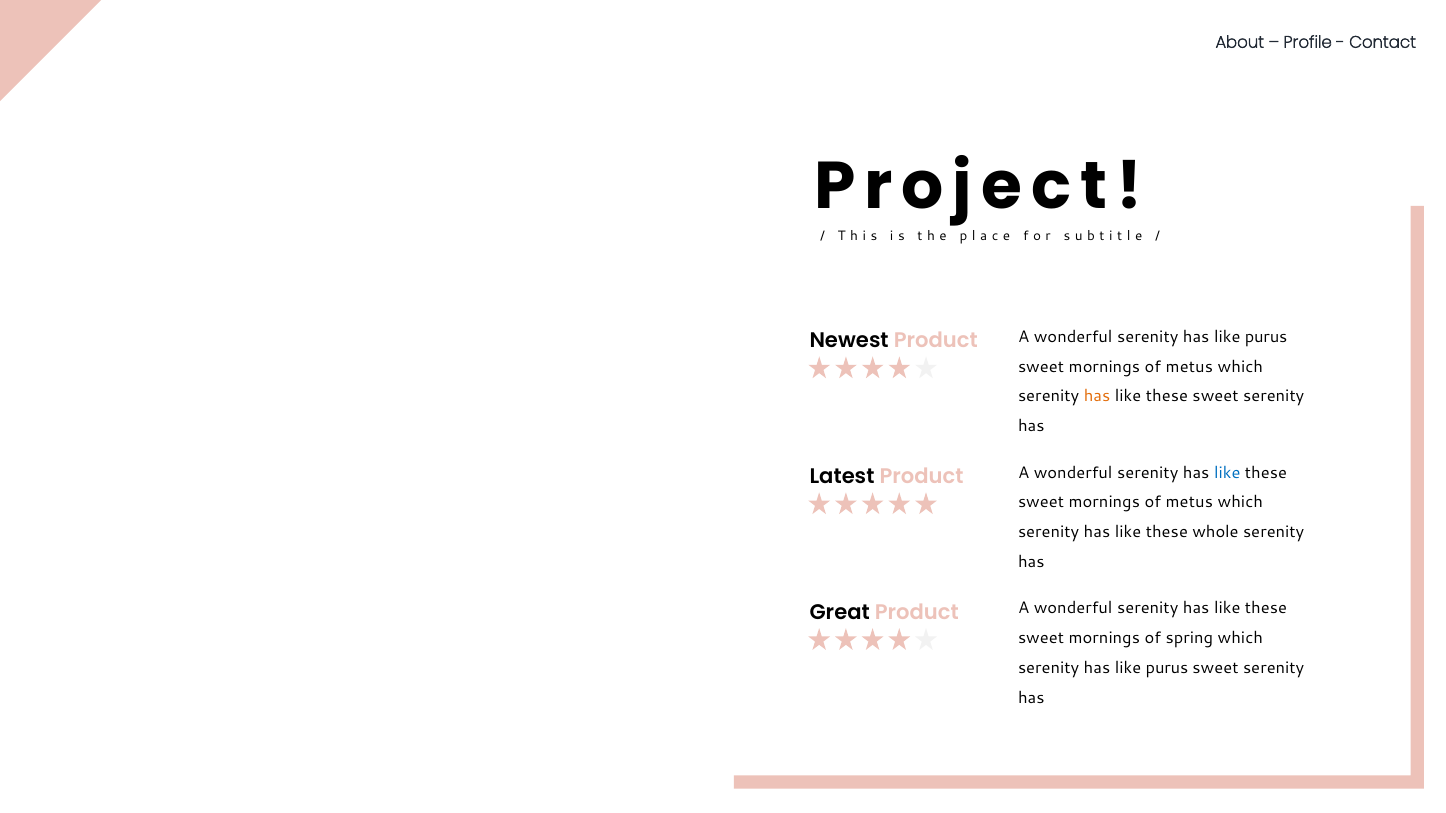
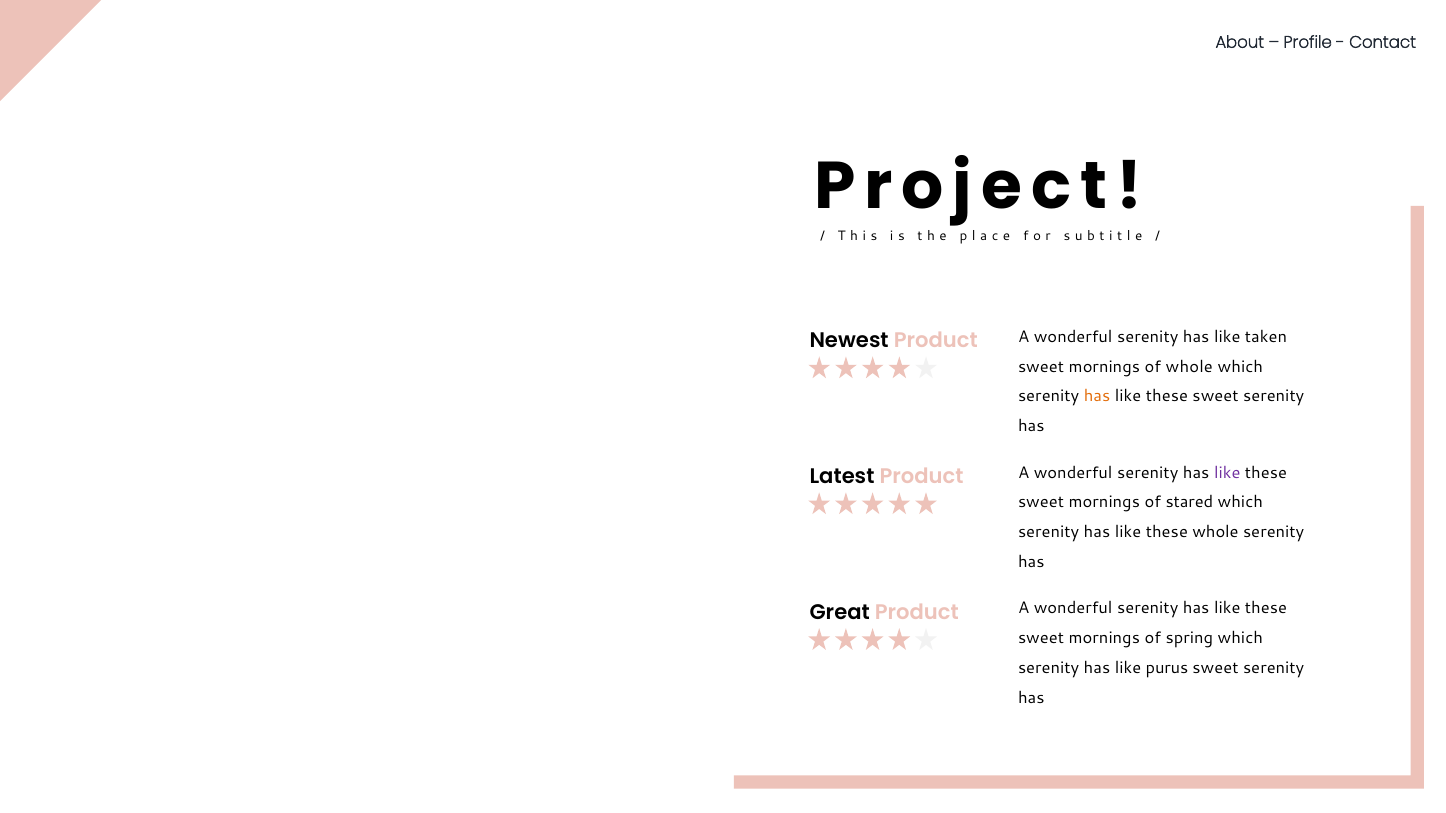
purus: purus -> taken (1266, 337)
metus: metus -> whole (1189, 367)
like colour: blue -> purple (1227, 473)
metus: metus -> stared (1189, 503)
